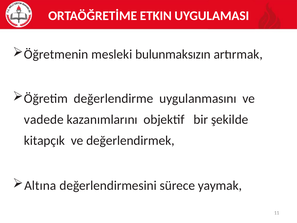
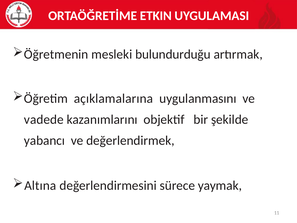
bulunmaksızın: bulunmaksızın -> bulundurduğu (173, 54)
değerlendirme: değerlendirme -> açıklamalarına (113, 98)
kitapçık: kitapçık -> yabancı (44, 140)
